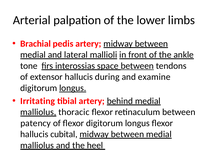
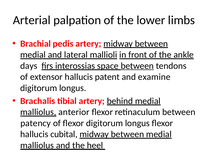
tone: tone -> days (29, 66)
during: during -> patent (107, 77)
longus underline: present -> none (73, 88)
Irritating: Irritating -> Brachalis (38, 101)
thoracic: thoracic -> anterior (74, 112)
